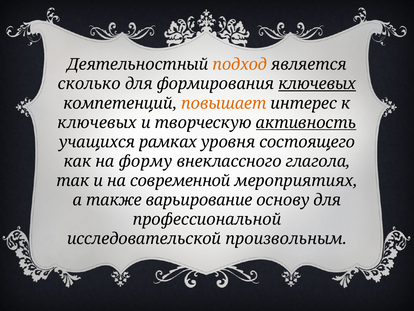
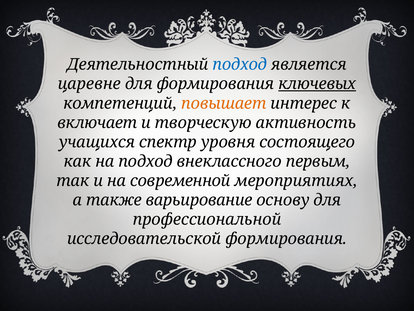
подход colour: orange -> blue (240, 65)
сколько: сколько -> царевне (89, 84)
ключевых: ключевых -> включает (97, 123)
активность underline: present -> none (306, 123)
рамках: рамках -> спектр (168, 142)
на форму: форму -> подход (146, 161)
глагола: глагола -> первым (318, 161)
исследовательской произвольным: произвольным -> формирования (286, 239)
